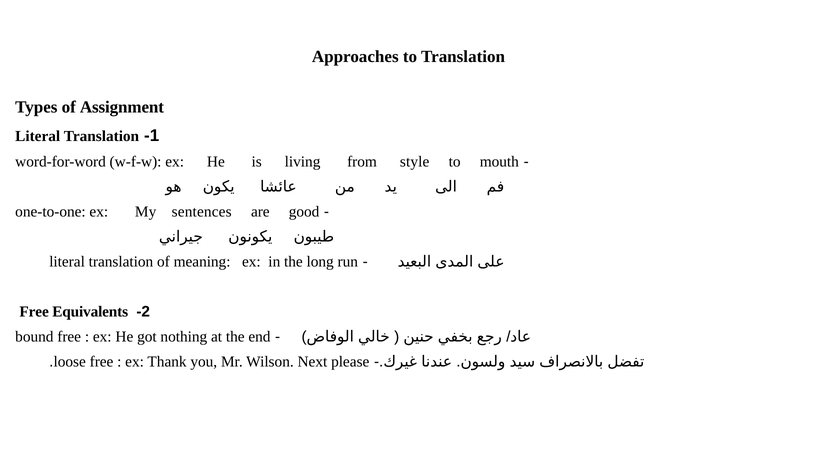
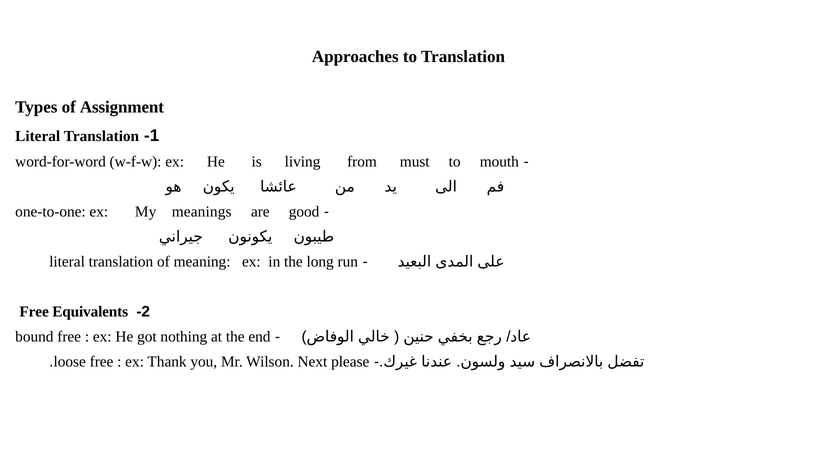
style: style -> must (415, 162)
sentences: sentences -> meanings (202, 212)
